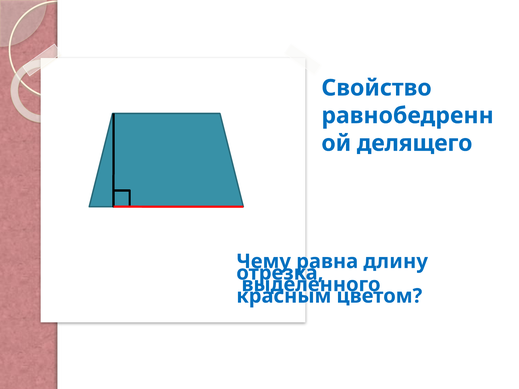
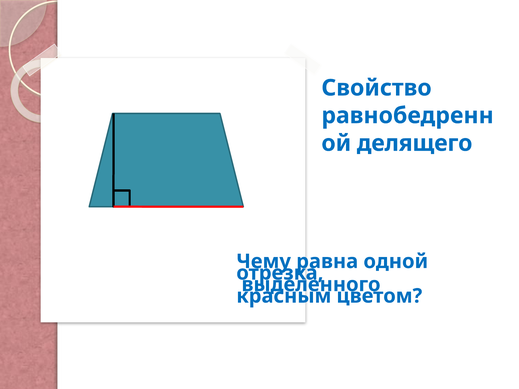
длину: длину -> одной (396, 262)
